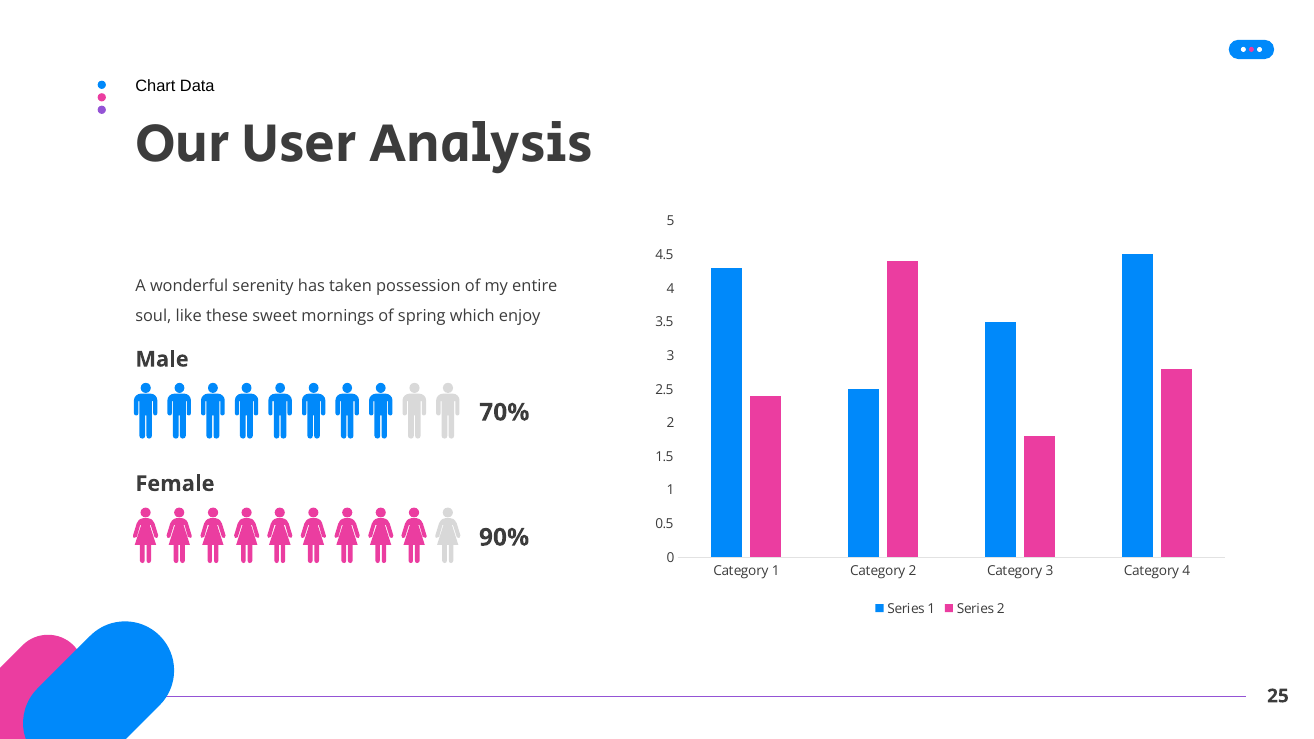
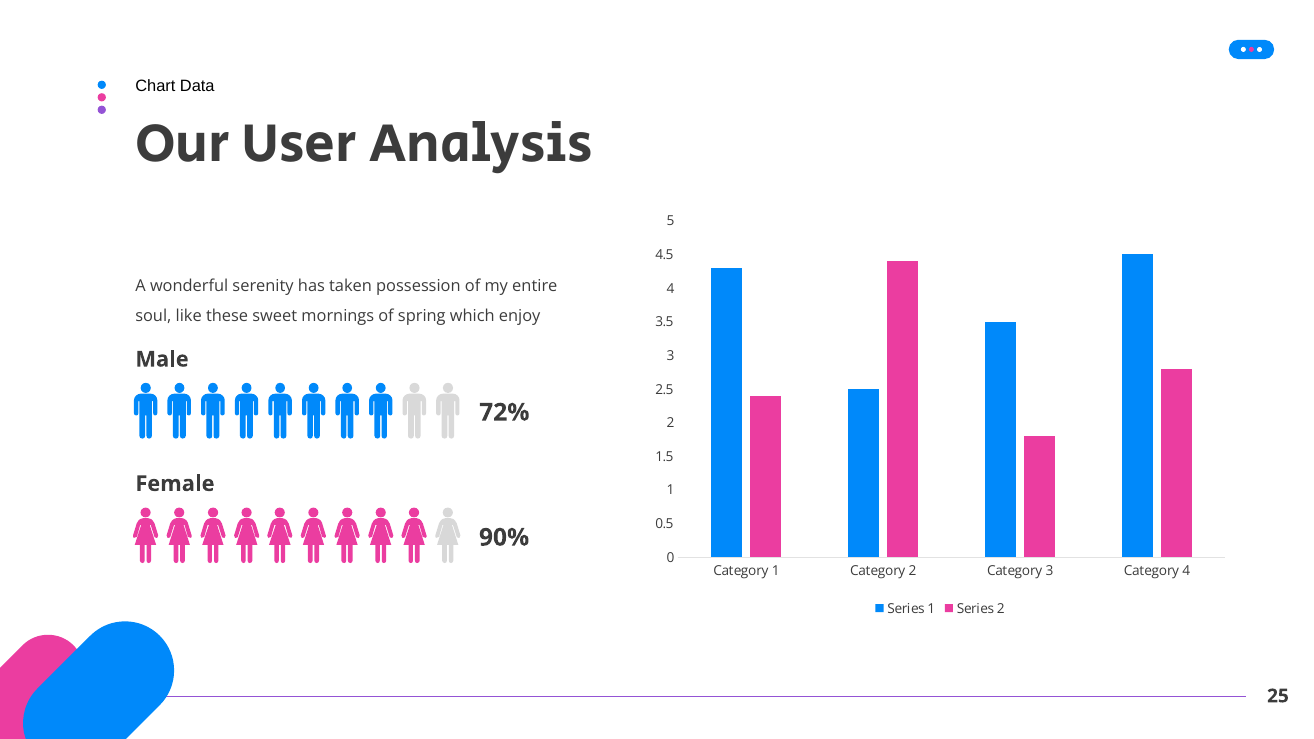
70%: 70% -> 72% (504, 412)
